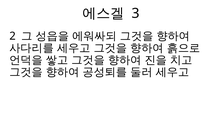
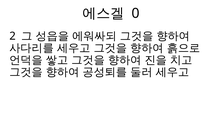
3: 3 -> 0 (136, 13)
